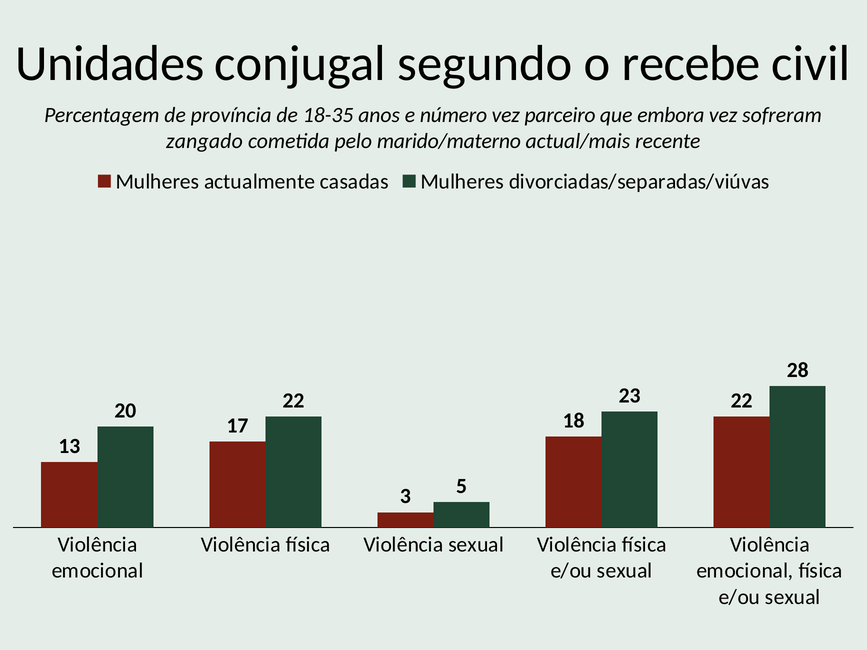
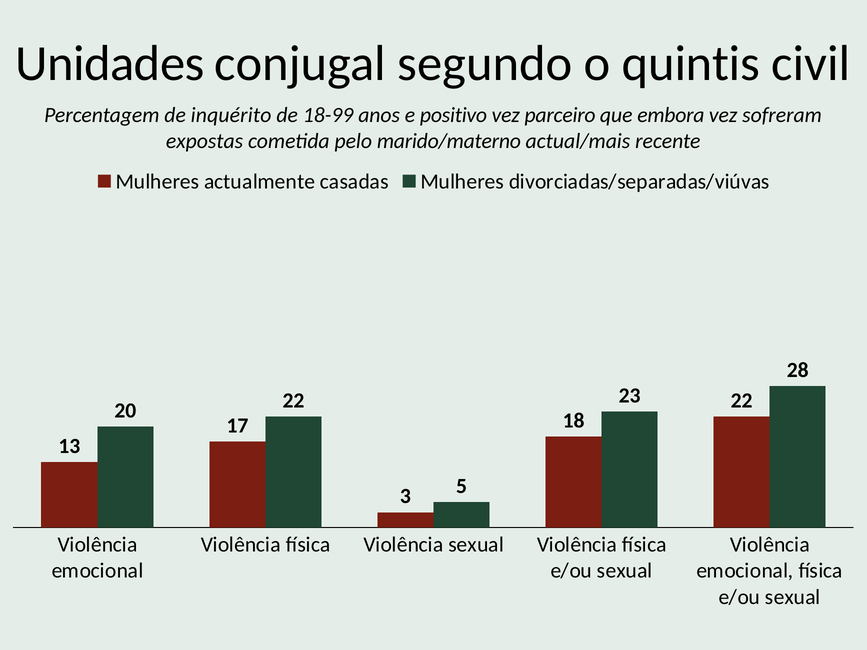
recebe: recebe -> quintis (691, 64)
província: província -> inquérito (231, 115)
18-35: 18-35 -> 18-99 (328, 115)
número: número -> positivo (454, 115)
zangado: zangado -> expostas (205, 141)
